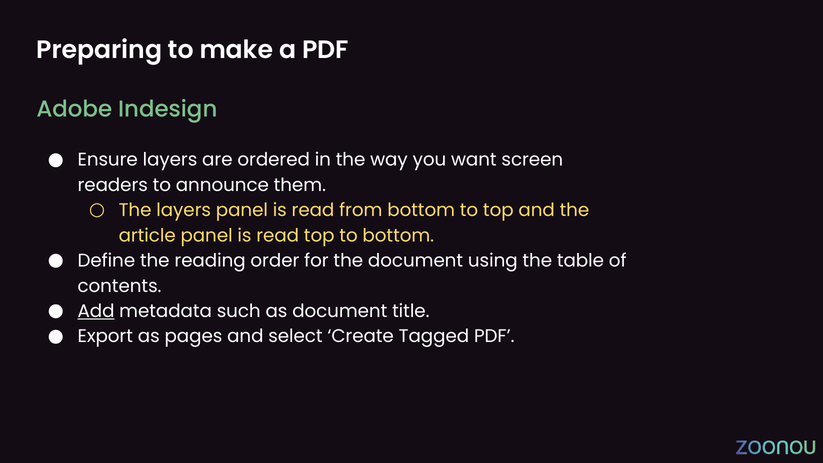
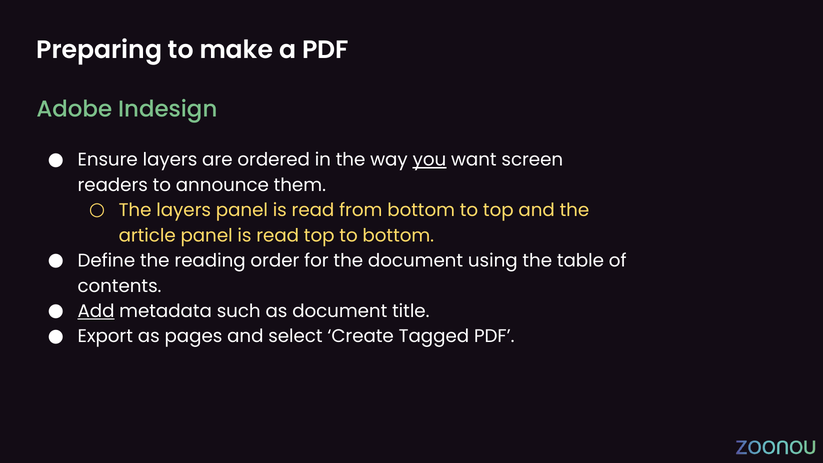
you underline: none -> present (429, 160)
